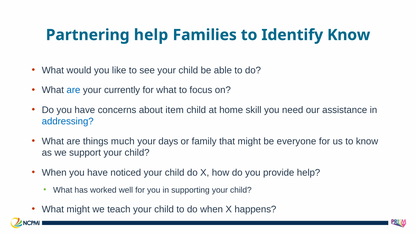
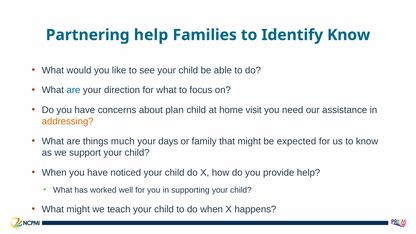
currently: currently -> direction (122, 90)
item: item -> plan (175, 110)
skill: skill -> visit (254, 110)
addressing colour: blue -> orange (68, 121)
everyone: everyone -> expected (296, 141)
